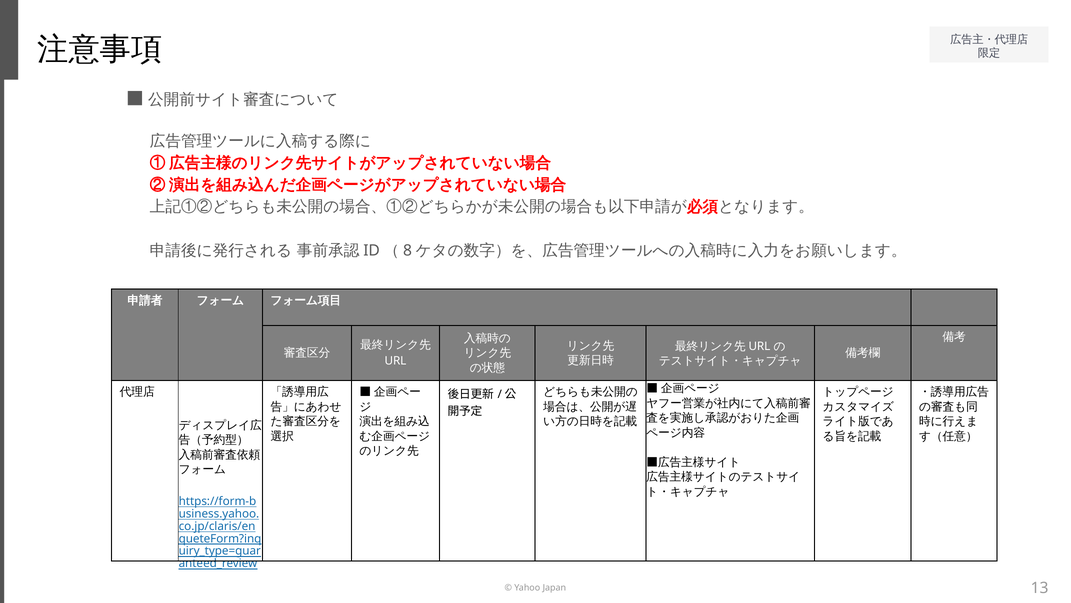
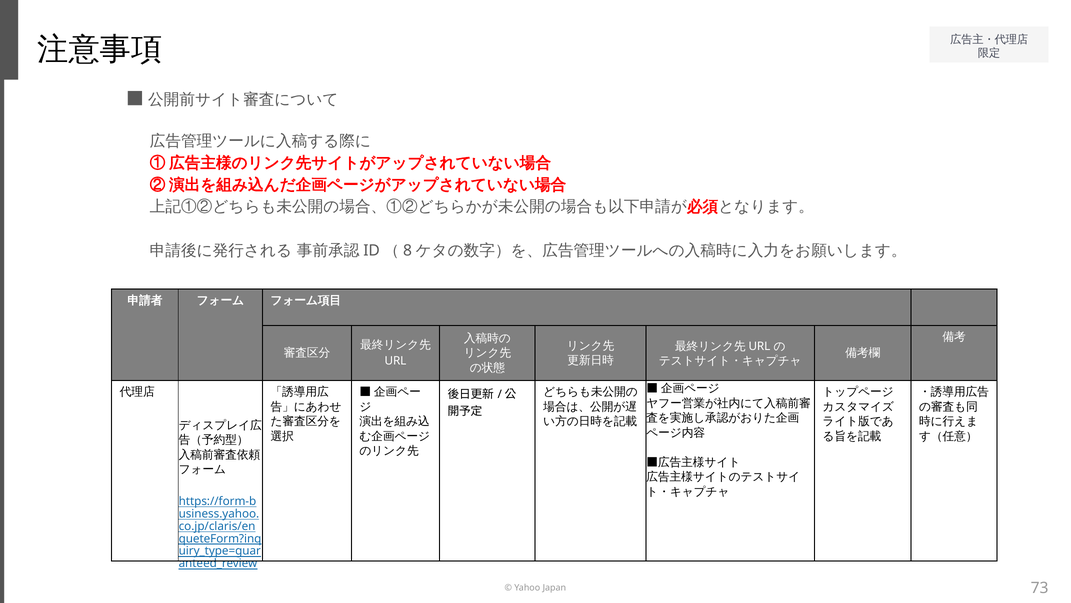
13: 13 -> 73 (1040, 588)
